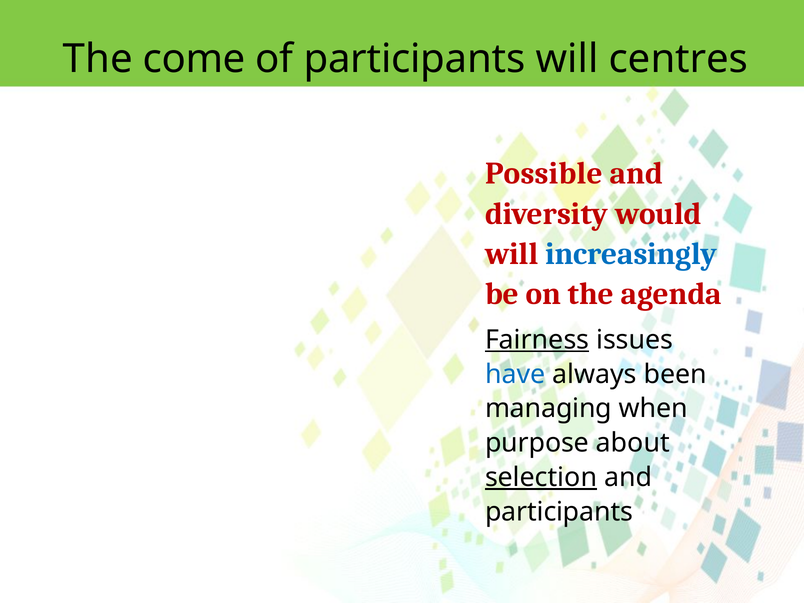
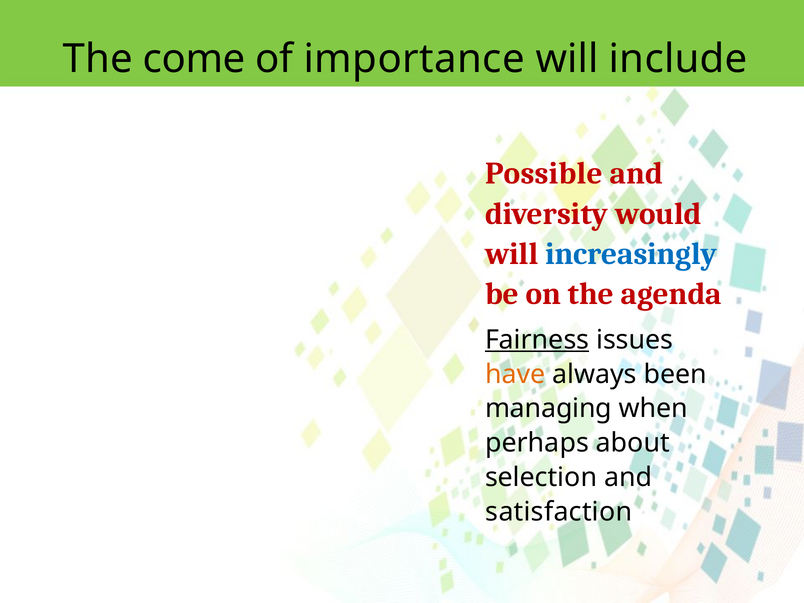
of participants: participants -> importance (414, 59)
centres: centres -> include (678, 59)
have colour: blue -> orange (515, 374)
purpose: purpose -> perhaps (537, 443)
selection underline: present -> none (541, 477)
participants: participants -> satisfaction (559, 512)
